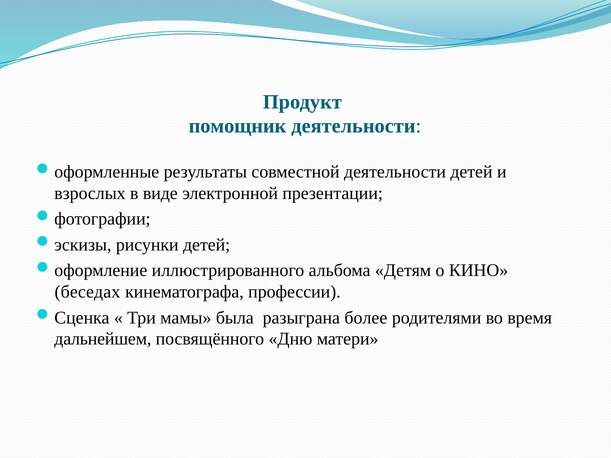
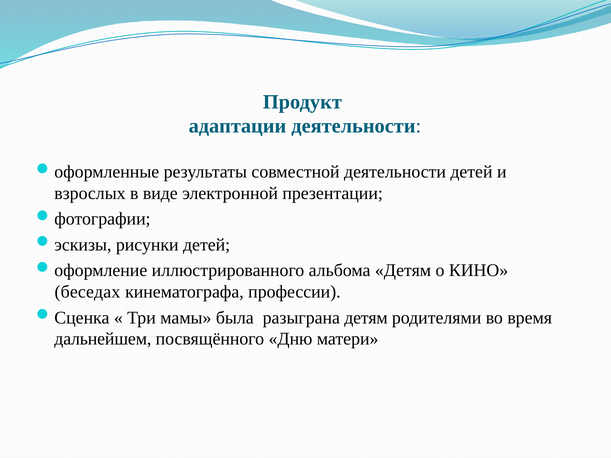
помощник: помощник -> адаптации (237, 126)
разыграна более: более -> детям (366, 318)
